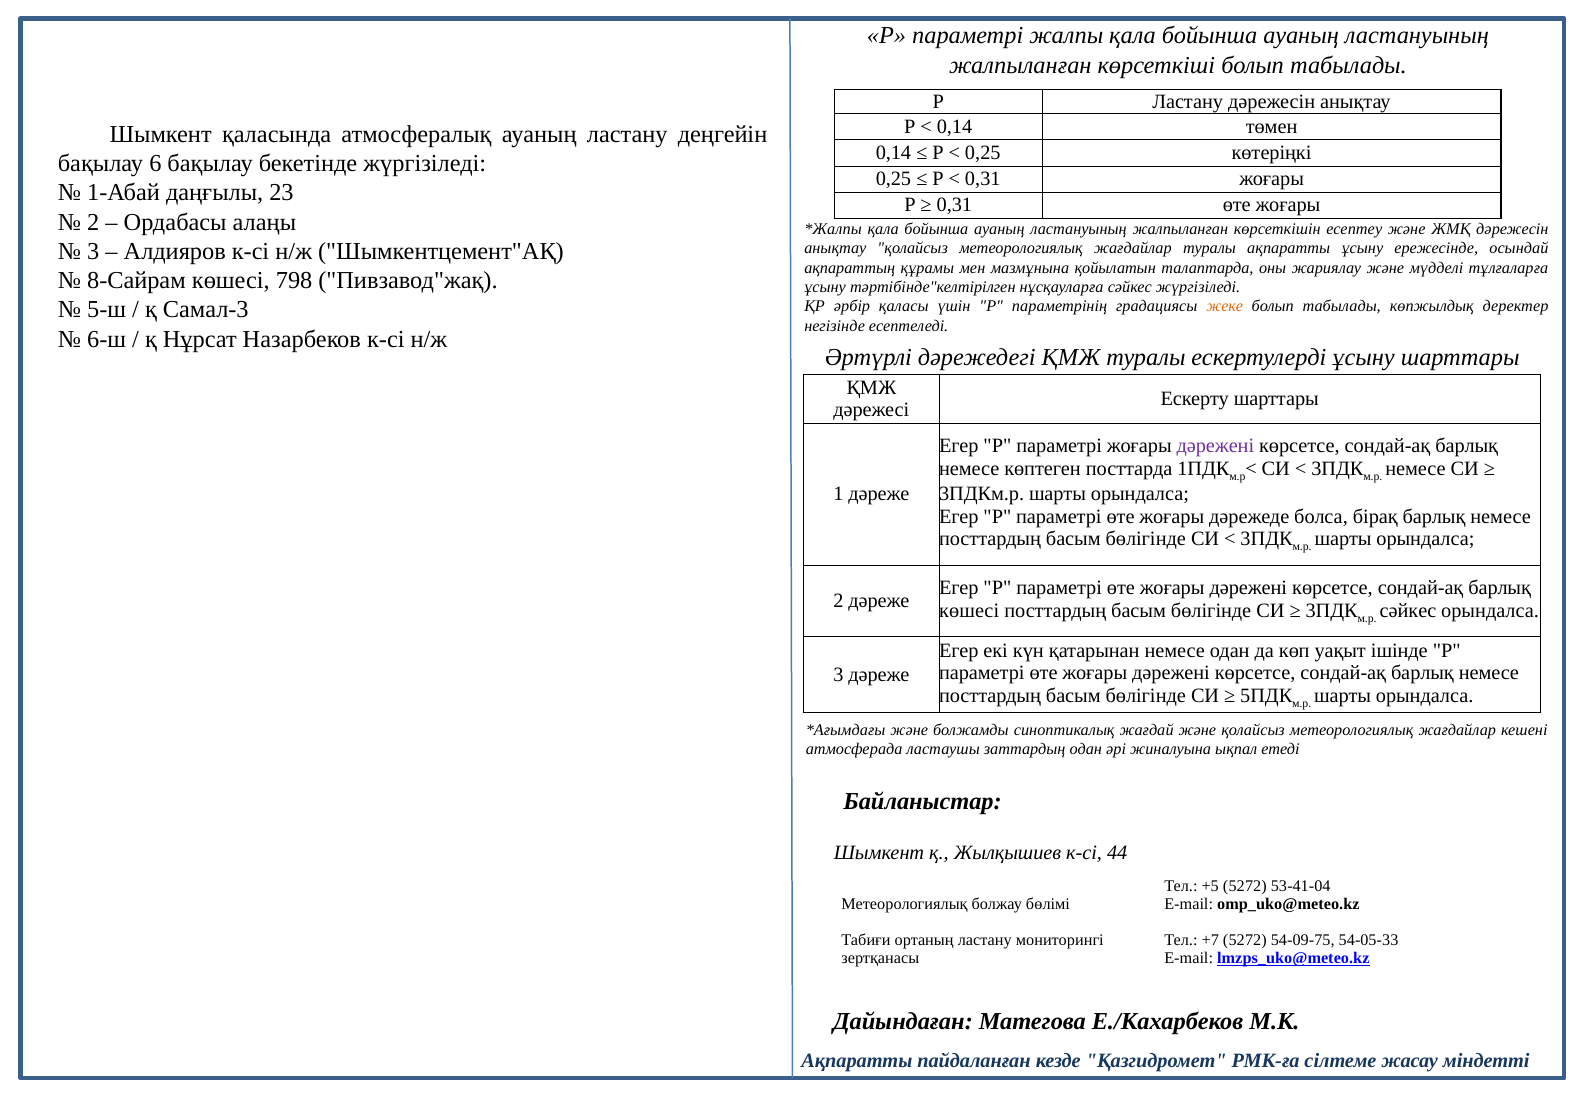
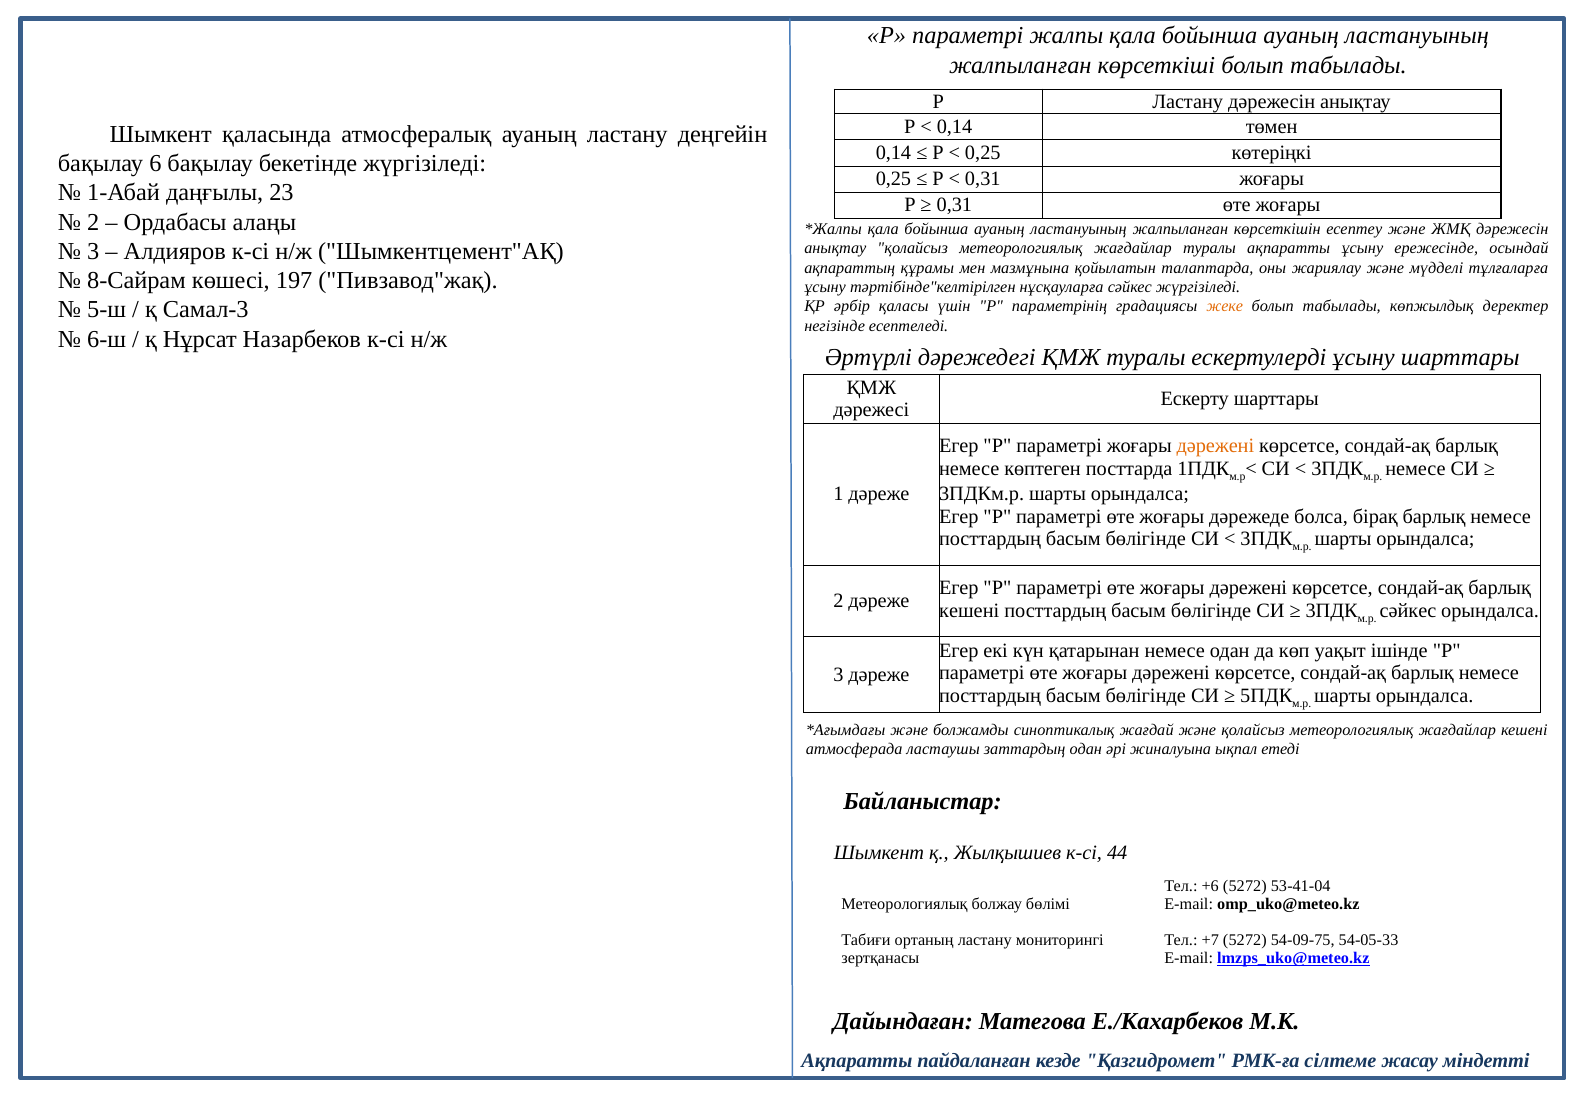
798: 798 -> 197 (294, 281)
дәрежені colour: purple -> orange (1215, 446)
көшесі: көшесі -> кешені (969, 611)
+5: +5 -> +6 (1210, 887)
